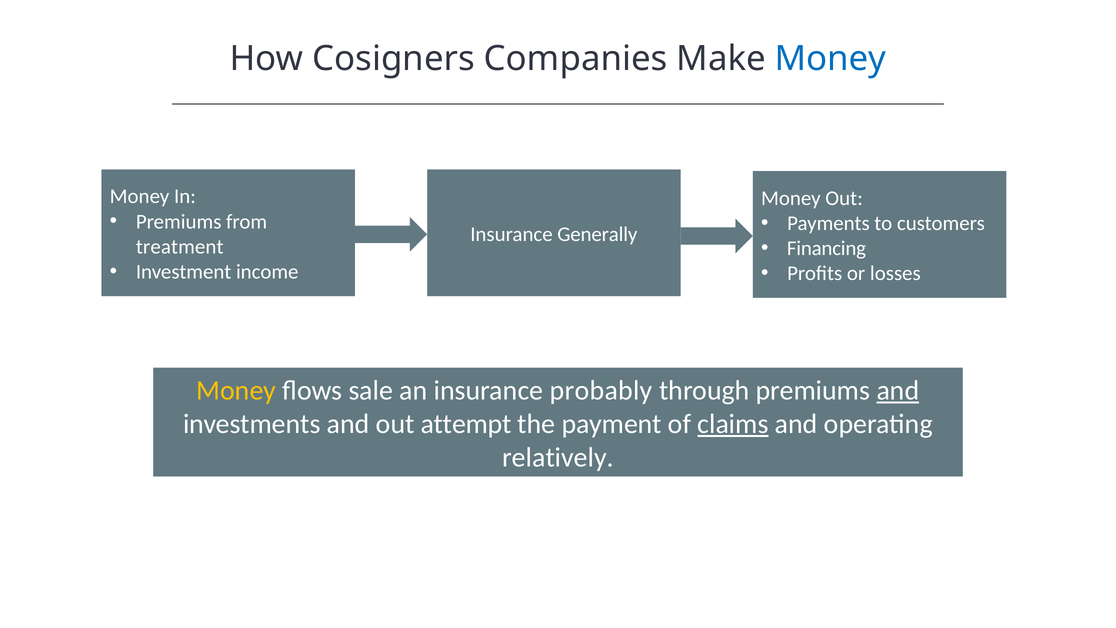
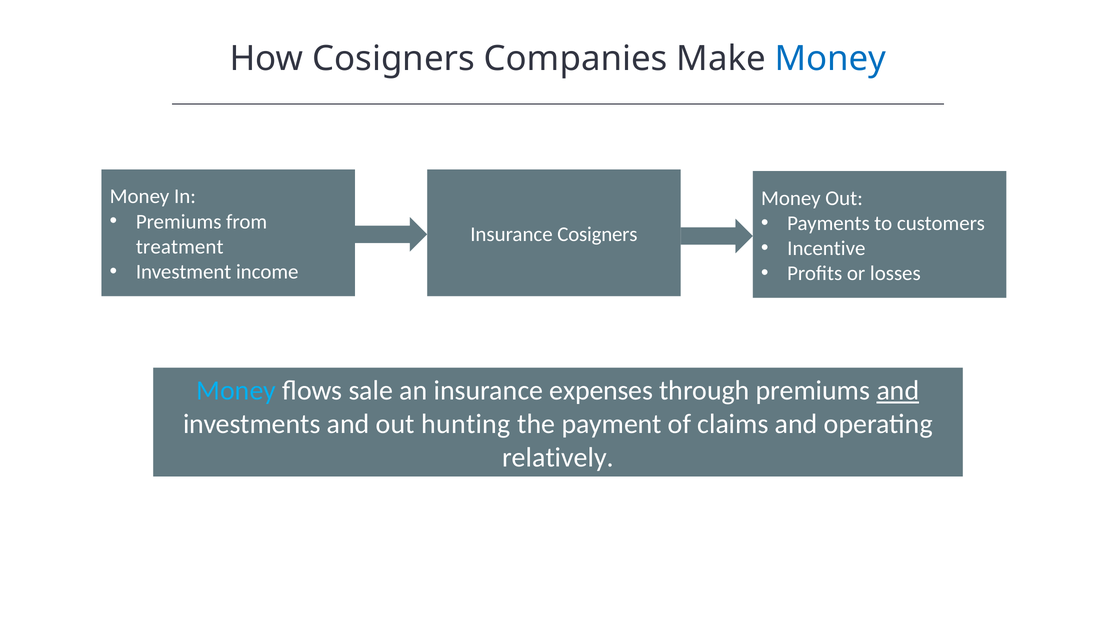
Insurance Generally: Generally -> Cosigners (597, 234)
Financing: Financing -> Incentive (826, 248)
Money colour: yellow -> light blue (236, 390)
probably: probably -> expenses (601, 390)
attempt: attempt -> hunting (466, 424)
claims underline: present -> none (733, 424)
